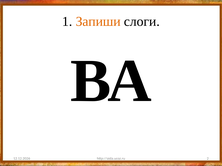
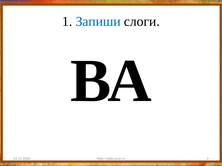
Запиши colour: orange -> blue (98, 21)
